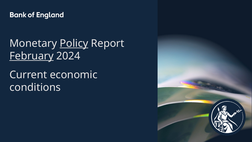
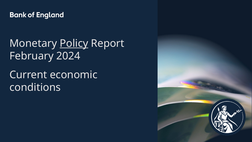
February underline: present -> none (32, 56)
